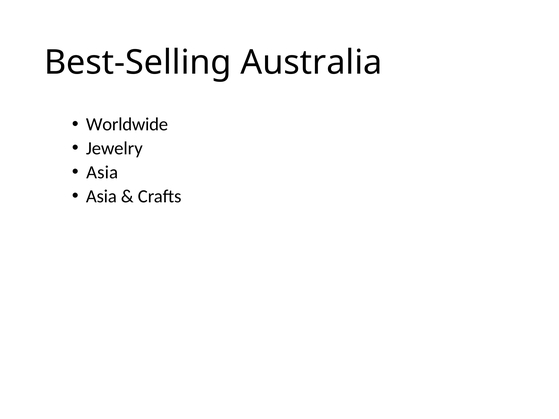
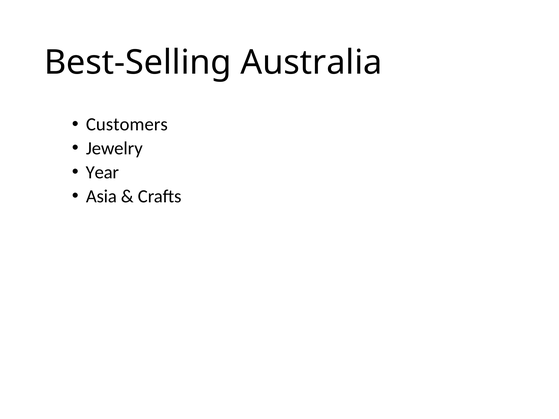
Worldwide: Worldwide -> Customers (127, 124)
Asia: Asia -> Year (102, 172)
